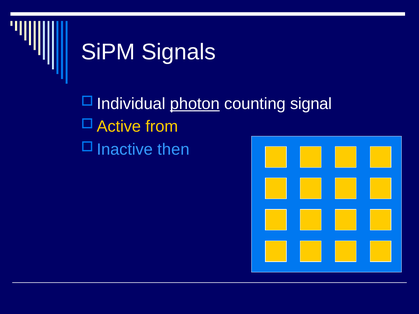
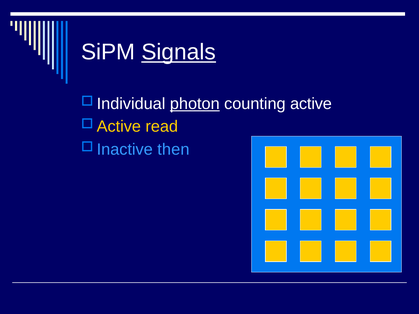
Signals underline: none -> present (179, 52)
signal: signal -> active (311, 104)
from: from -> read (162, 127)
